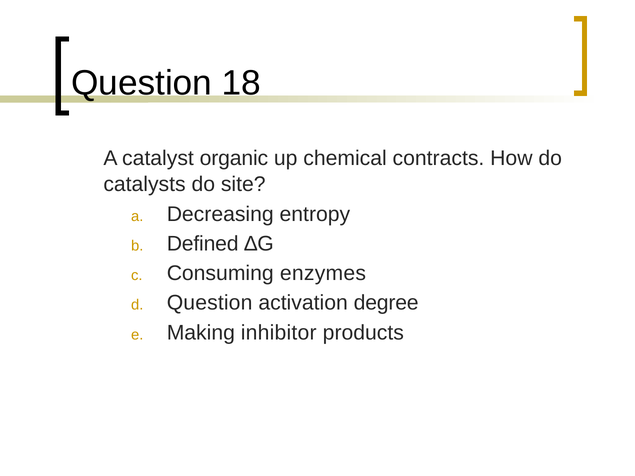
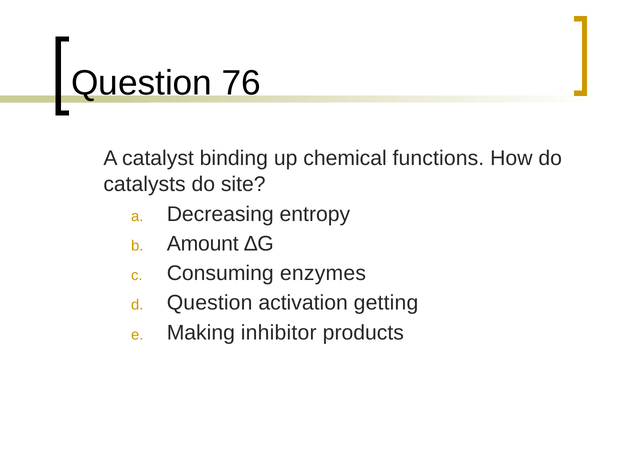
18: 18 -> 76 (241, 83)
organic: organic -> binding (234, 158)
contracts: contracts -> functions (438, 158)
Defined: Defined -> Amount (203, 244)
degree: degree -> getting (386, 303)
